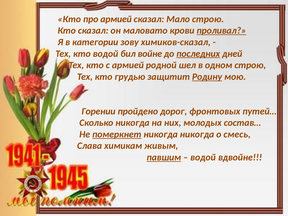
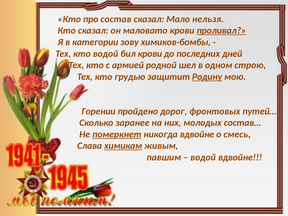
про армией: армией -> состав (116, 19)
Мало строю: строю -> нельзя (208, 19)
химиков-сказал: химиков-сказал -> химиков-бомбы (176, 42)
бил войне: войне -> крови (150, 54)
последних underline: present -> none (198, 54)
Сколько никогда: никогда -> заранее (132, 123)
никогда никогда: никогда -> вдвойне (197, 134)
химикам underline: none -> present (123, 146)
павшим underline: present -> none (164, 157)
